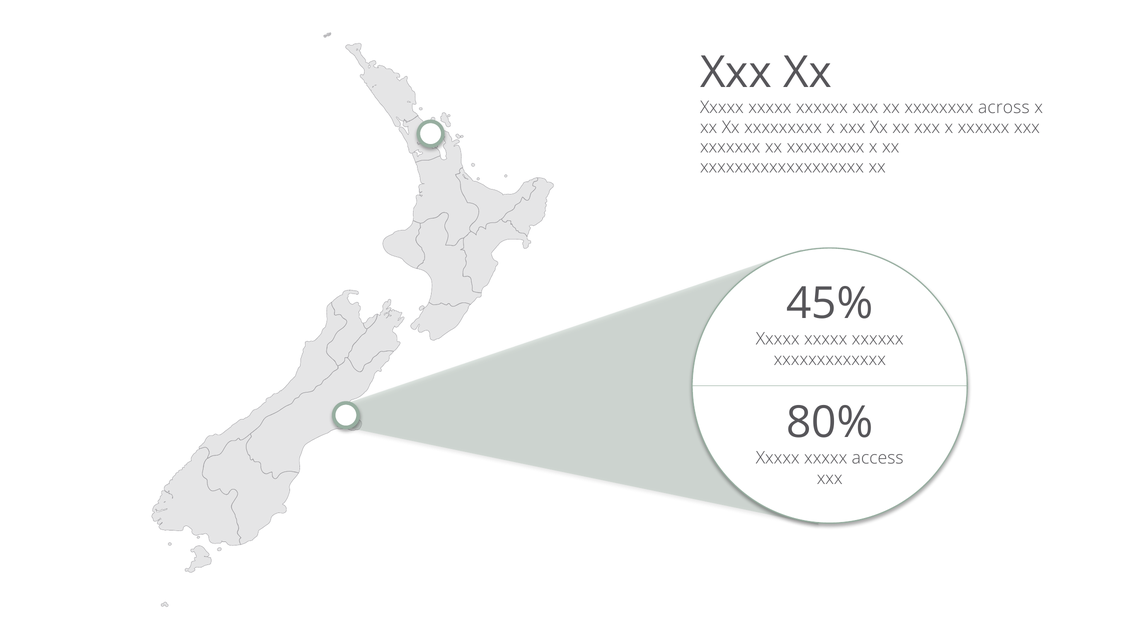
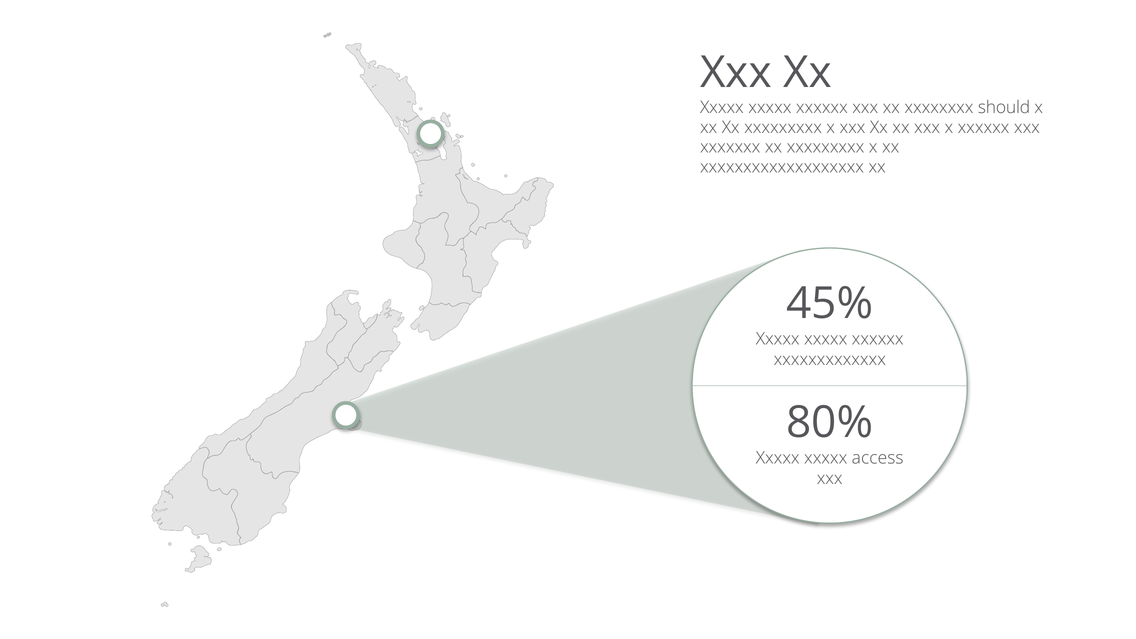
across: across -> should (1004, 108)
